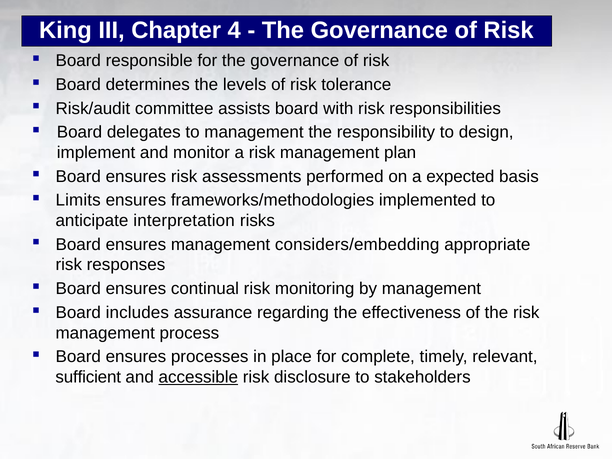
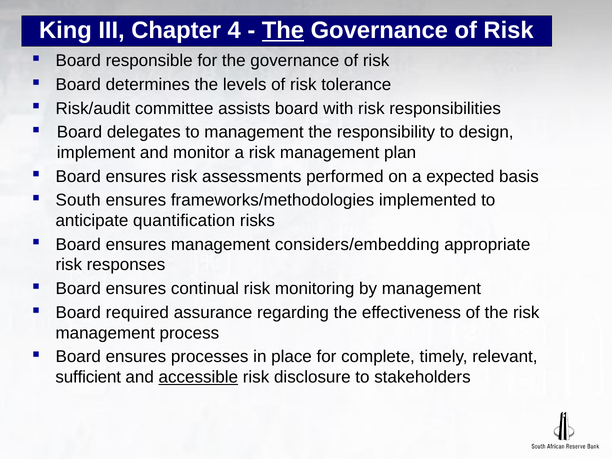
The underline: none -> present (283, 31)
Limits: Limits -> South (78, 200)
interpretation: interpretation -> quantification (184, 221)
includes: includes -> required (137, 312)
